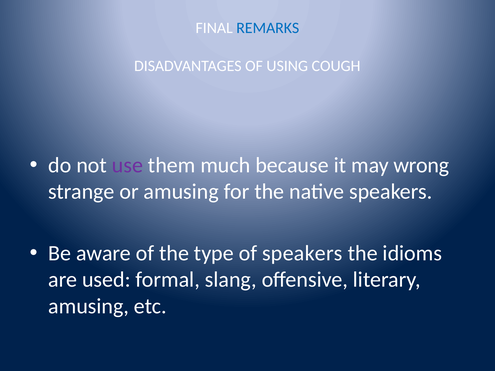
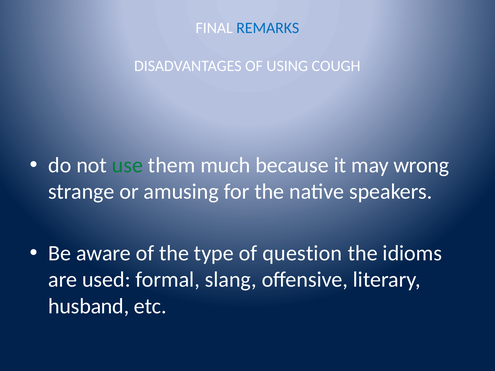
use colour: purple -> green (127, 165)
of speakers: speakers -> question (302, 253)
amusing: amusing -> husband (89, 306)
